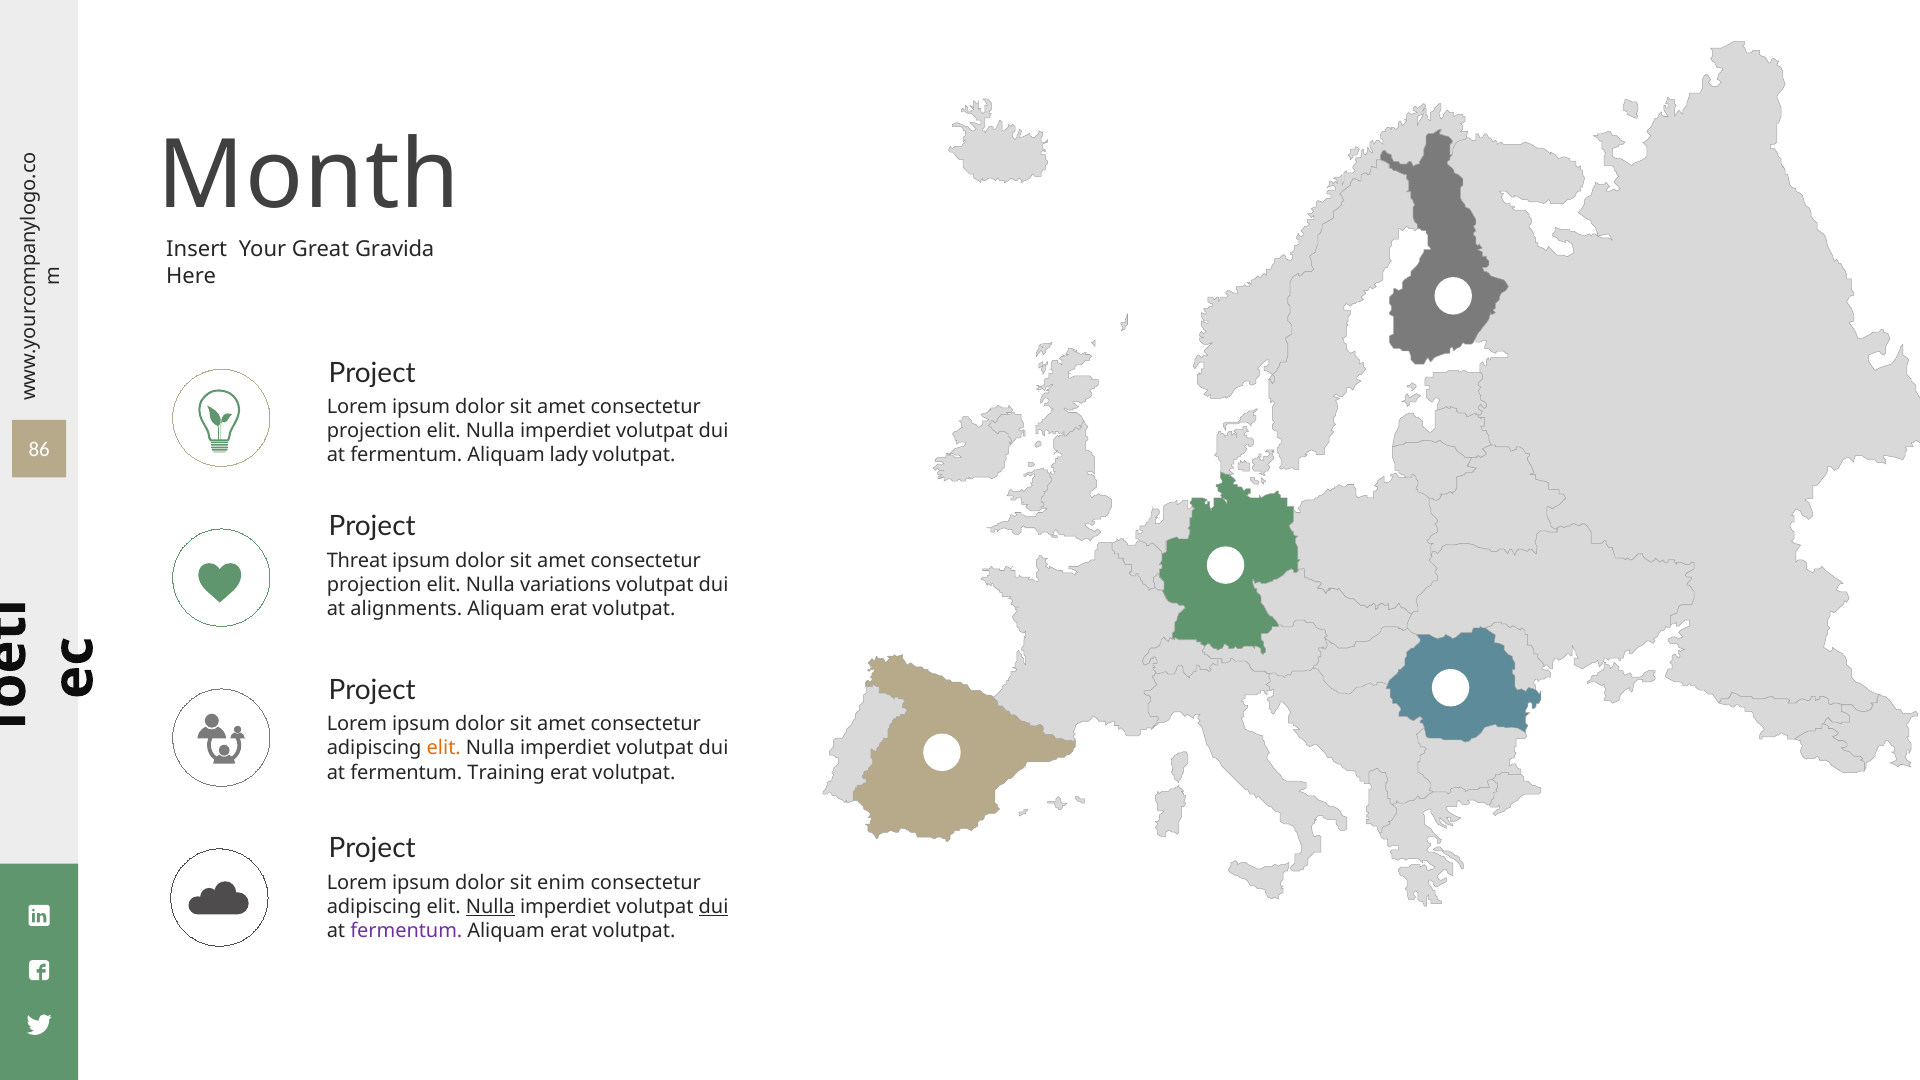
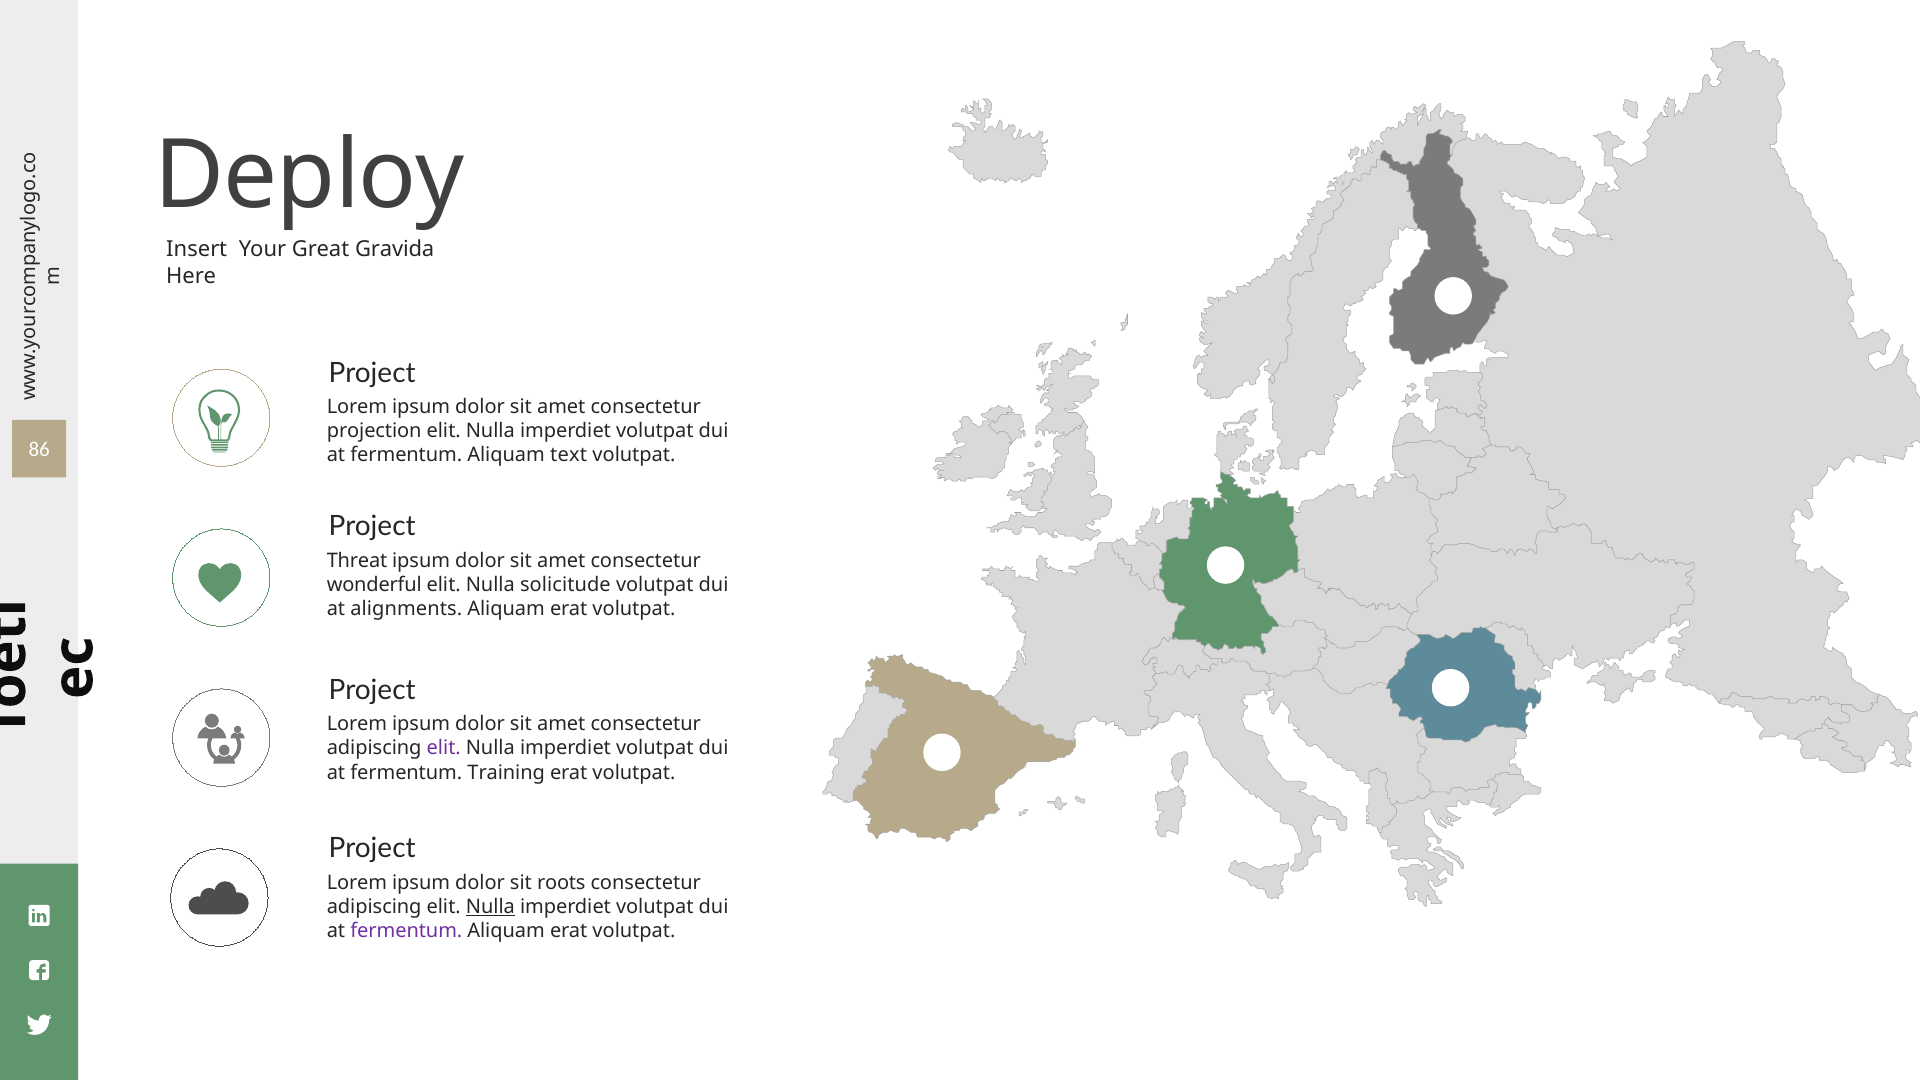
Month: Month -> Deploy (310, 176)
lady: lady -> text (569, 455)
projection: projection -> wonderful (374, 585)
variations: variations -> solicitude (565, 585)
elit colour: orange -> purple (444, 748)
enim: enim -> roots (561, 883)
dui underline: present -> none (714, 907)
